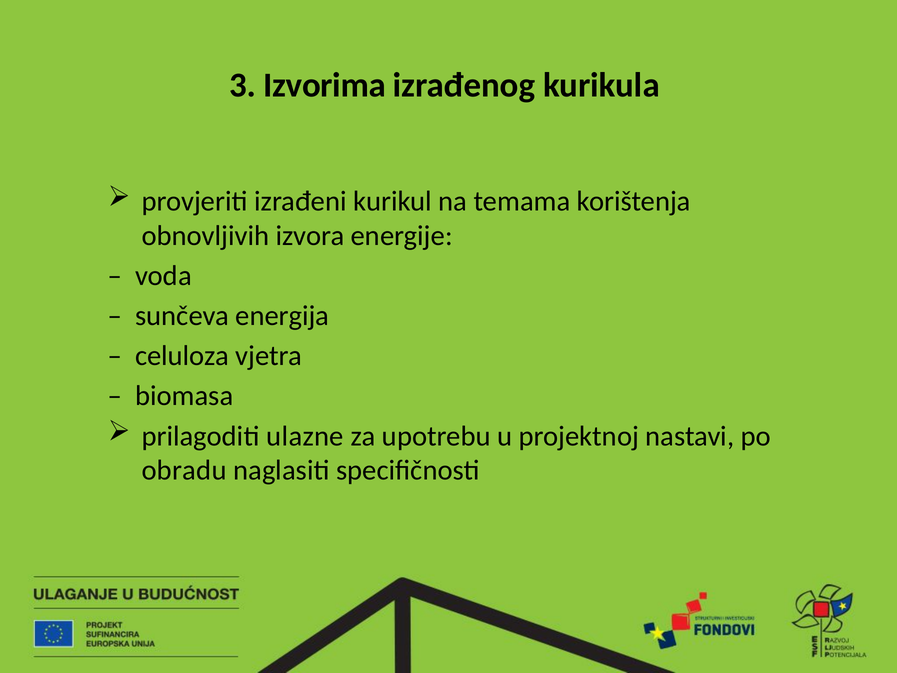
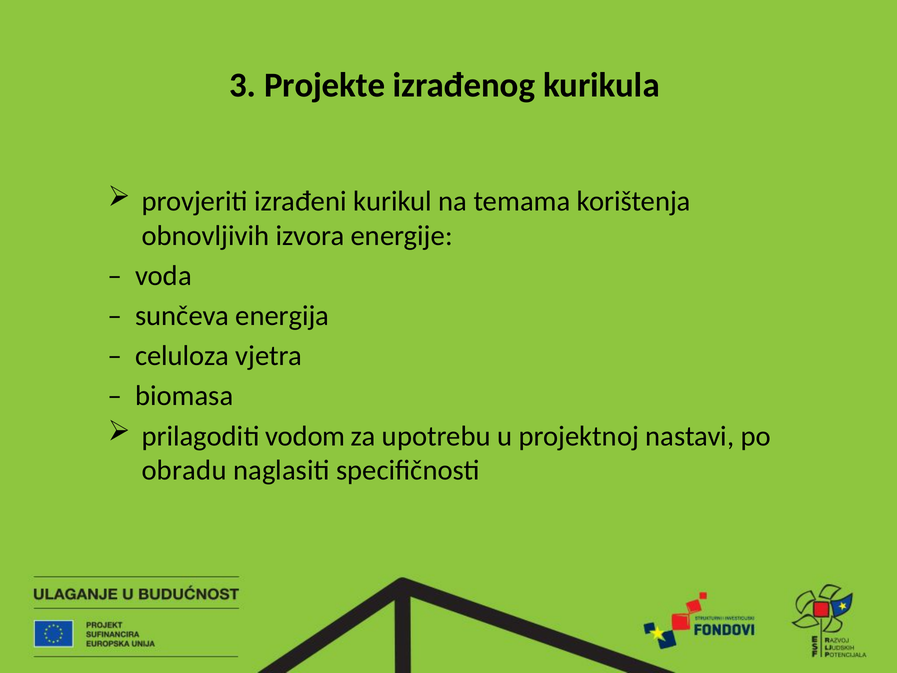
Izvorima: Izvorima -> Projekte (325, 85)
ulazne: ulazne -> vodom (305, 436)
